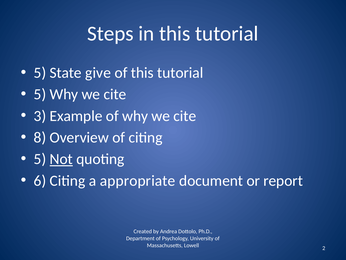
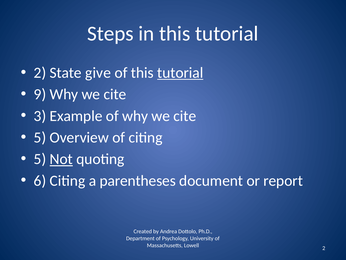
5: 5 -> 2 (40, 73)
tutorial underline: none -> present (180, 73)
5: 5 -> 9 (40, 94)
8: 8 -> 5 (40, 137)
appropriate: appropriate -> parentheses (138, 180)
